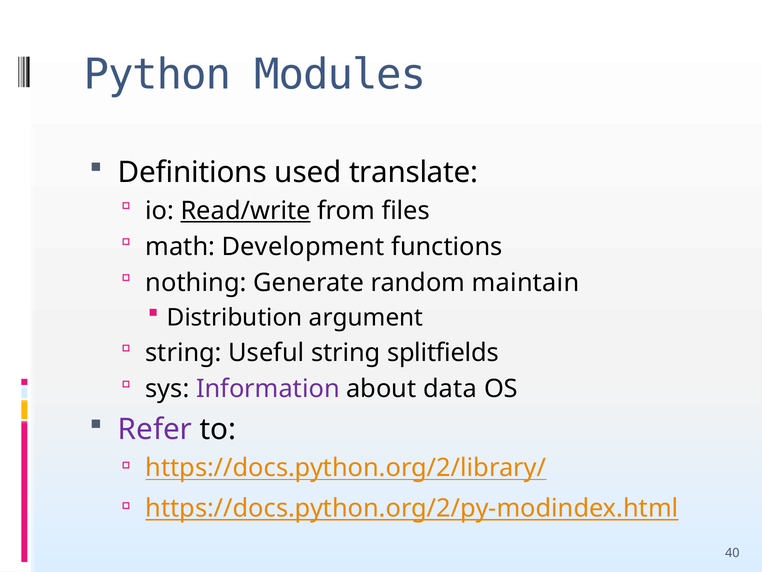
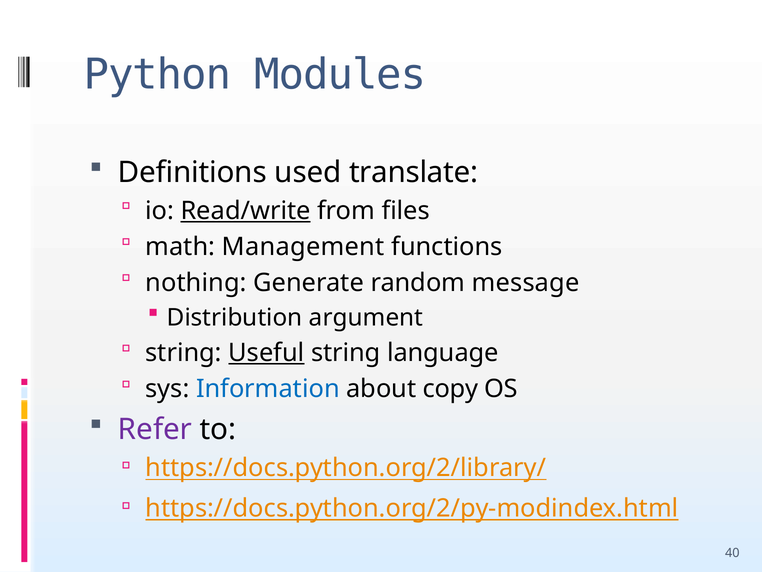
Development: Development -> Management (303, 246)
maintain: maintain -> message (526, 282)
Useful underline: none -> present (266, 353)
splitfields: splitfields -> language (443, 353)
Information colour: purple -> blue (268, 389)
data: data -> copy (450, 389)
